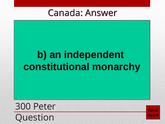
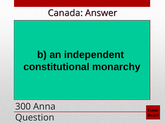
Peter: Peter -> Anna (44, 106)
